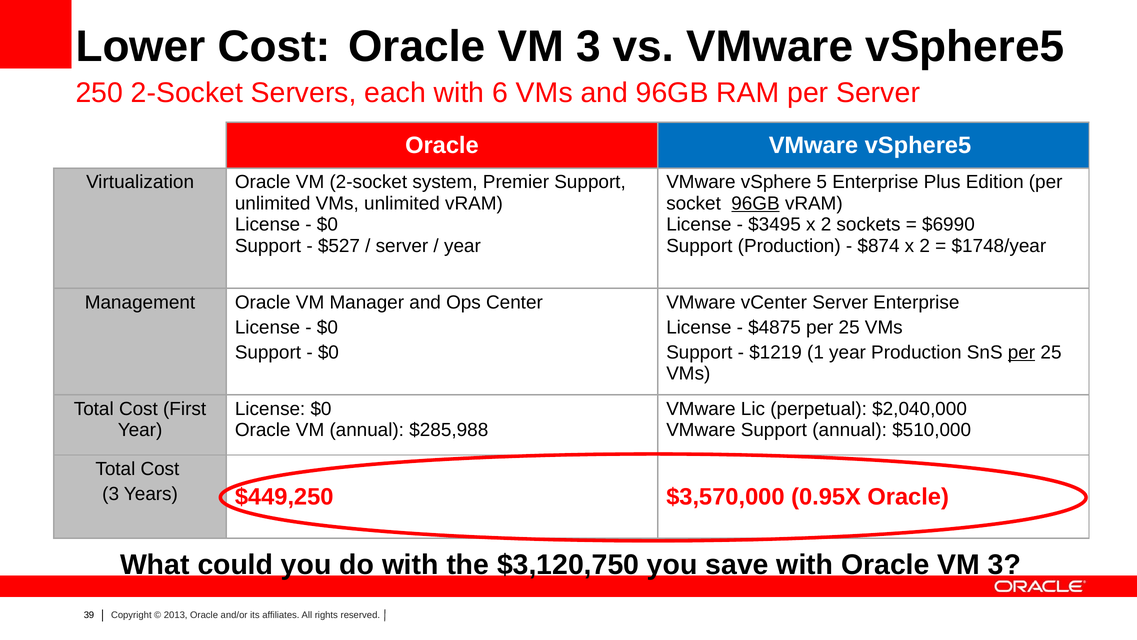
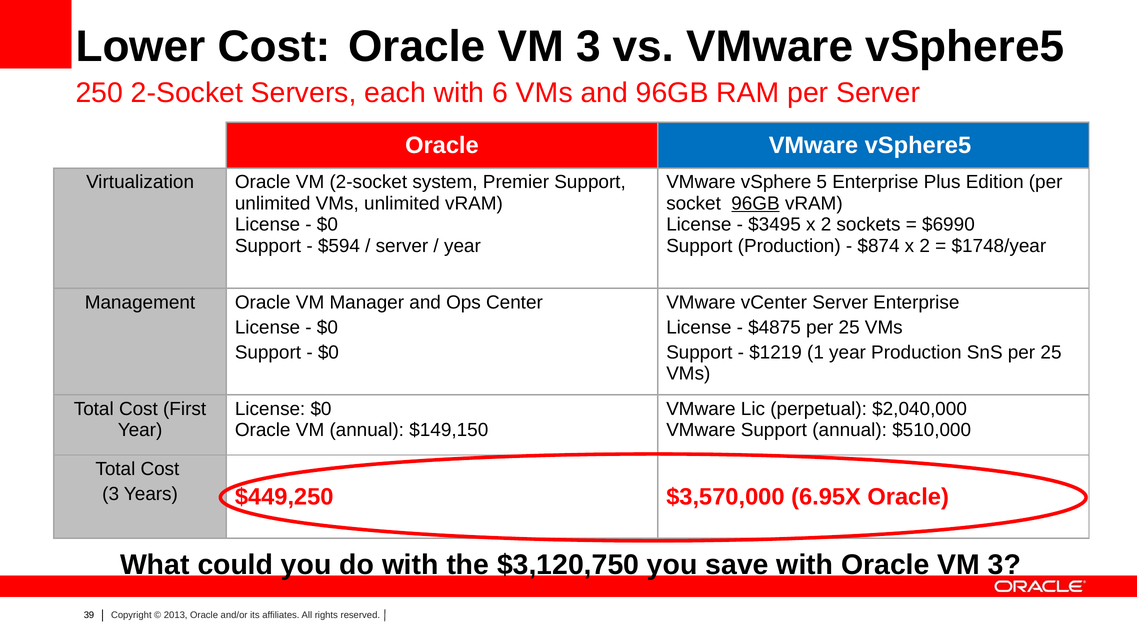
$527: $527 -> $594 (339, 246)
per underline: present -> none (1022, 352)
$285,988: $285,988 -> $149,150 (449, 430)
0.95X: 0.95X -> 6.95X (826, 497)
